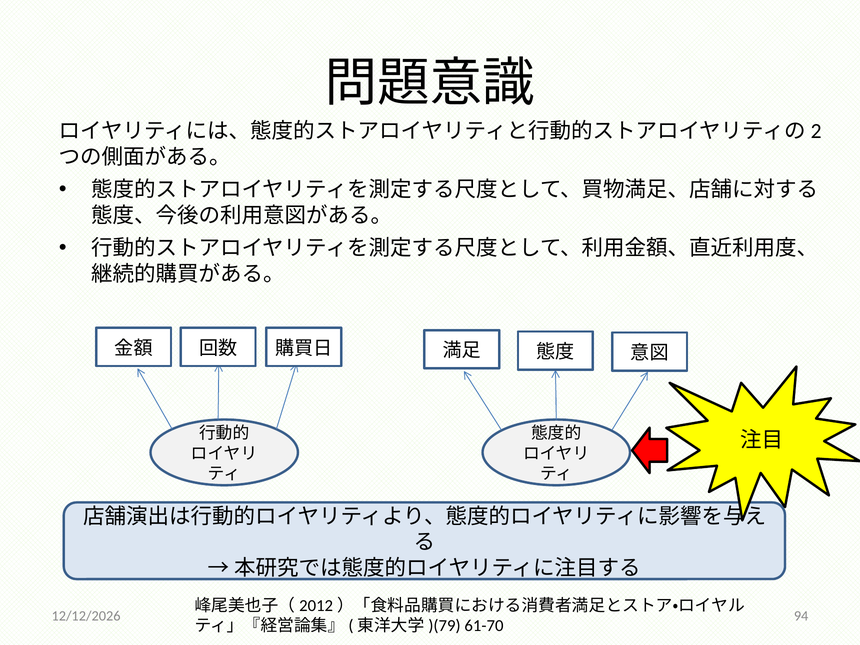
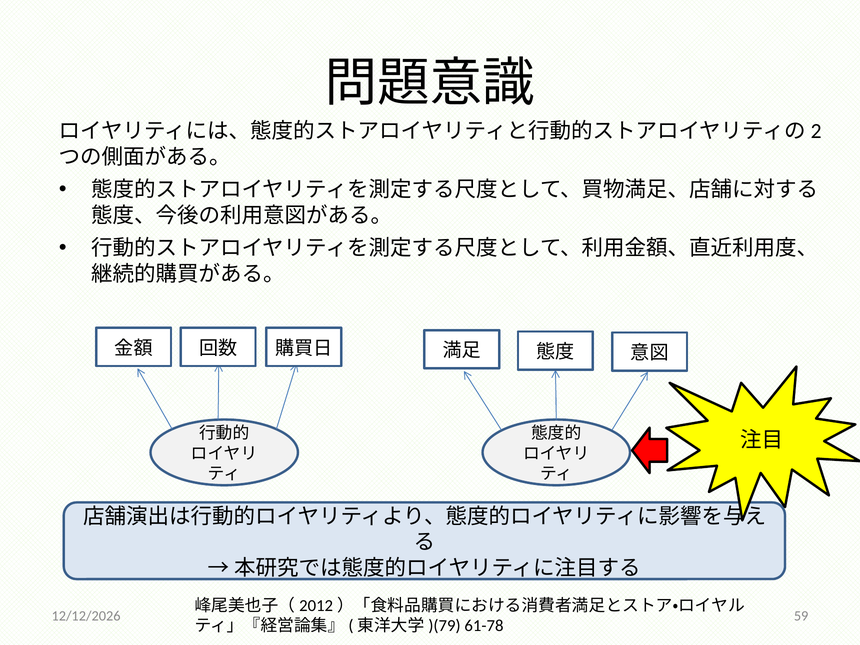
94: 94 -> 59 (801, 616)
61-70: 61-70 -> 61-78 (484, 626)
